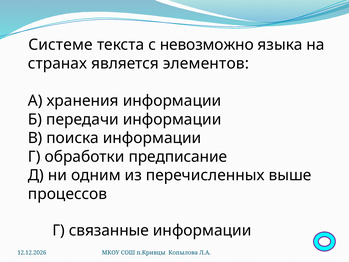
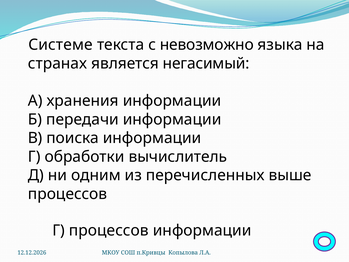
элементов: элементов -> негасимый (206, 63)
предписание: предписание -> вычислитель (178, 157)
Г связанные: связанные -> процессов (109, 230)
